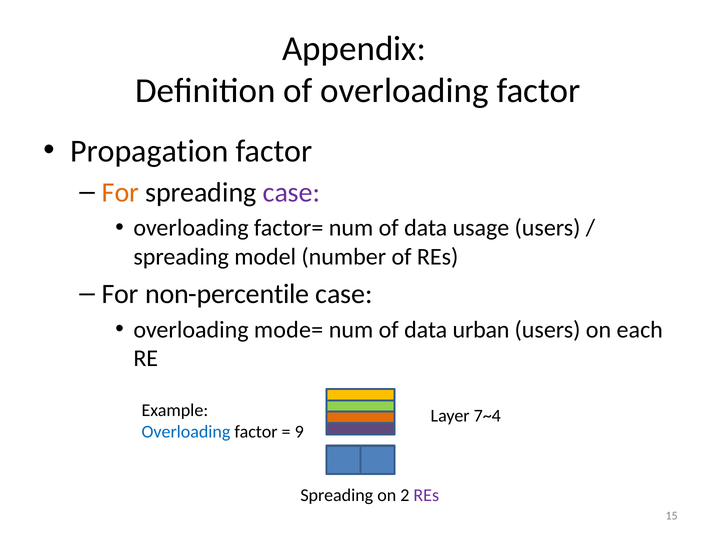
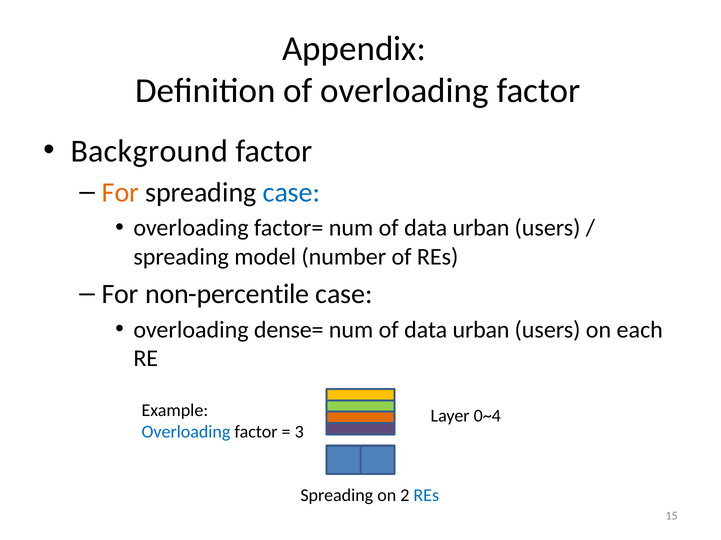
Propagation: Propagation -> Background (149, 151)
case colour: purple -> blue (291, 193)
usage: usage -> urban (481, 228)
mode=: mode= -> dense= (289, 330)
7~4: 7~4 -> 0~4 (487, 417)
9: 9 -> 3 (299, 432)
REs colour: purple -> blue (426, 496)
